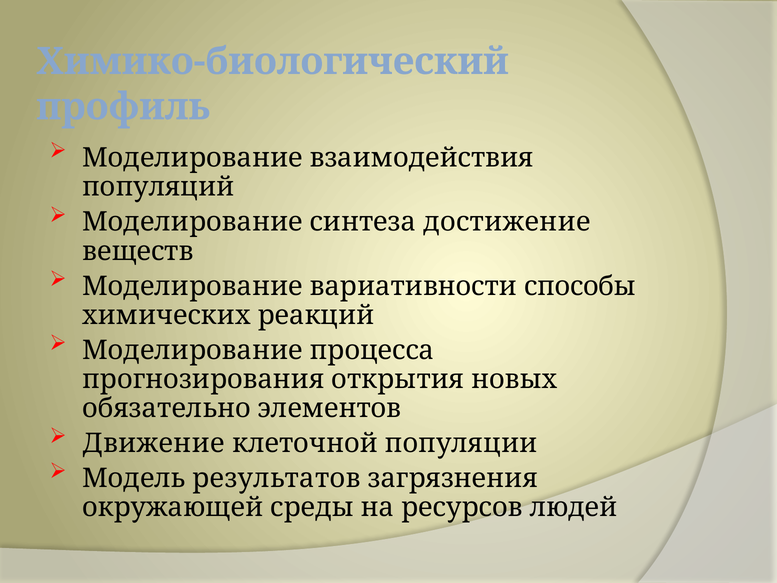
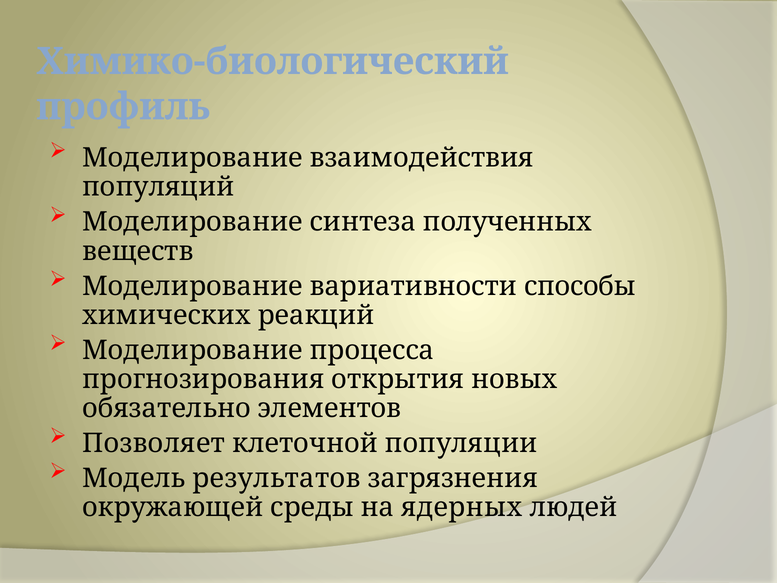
достижение: достижение -> полученных (507, 222)
Движение: Движение -> Позволяет (154, 443)
ресурсов: ресурсов -> ядерных (462, 507)
